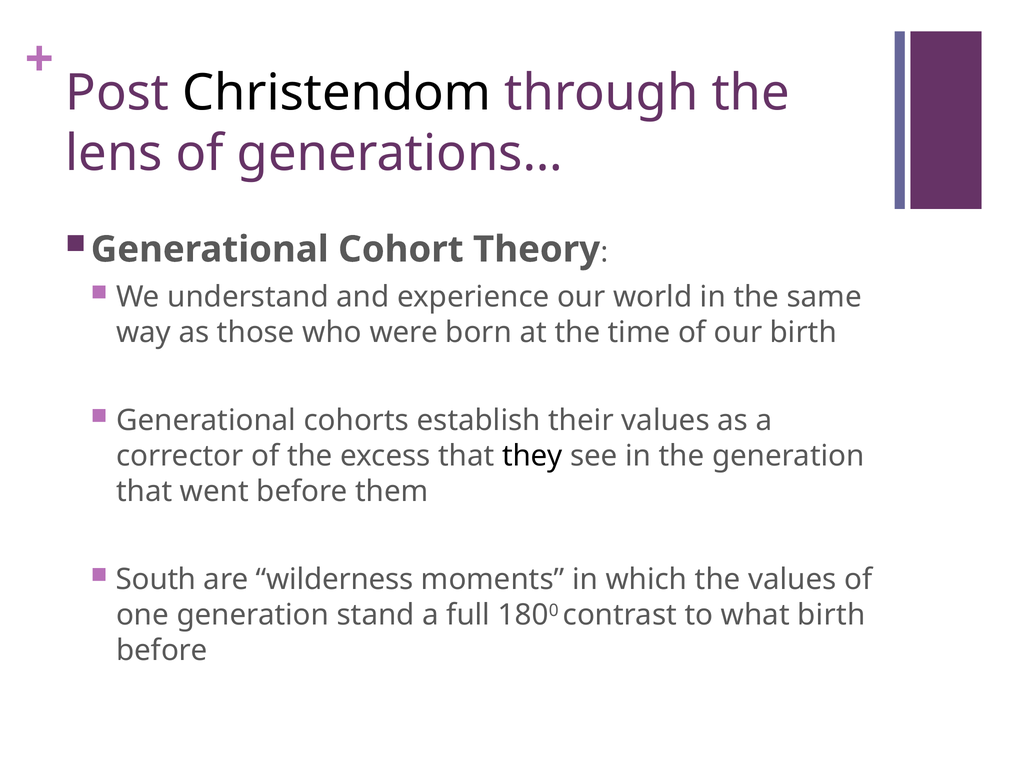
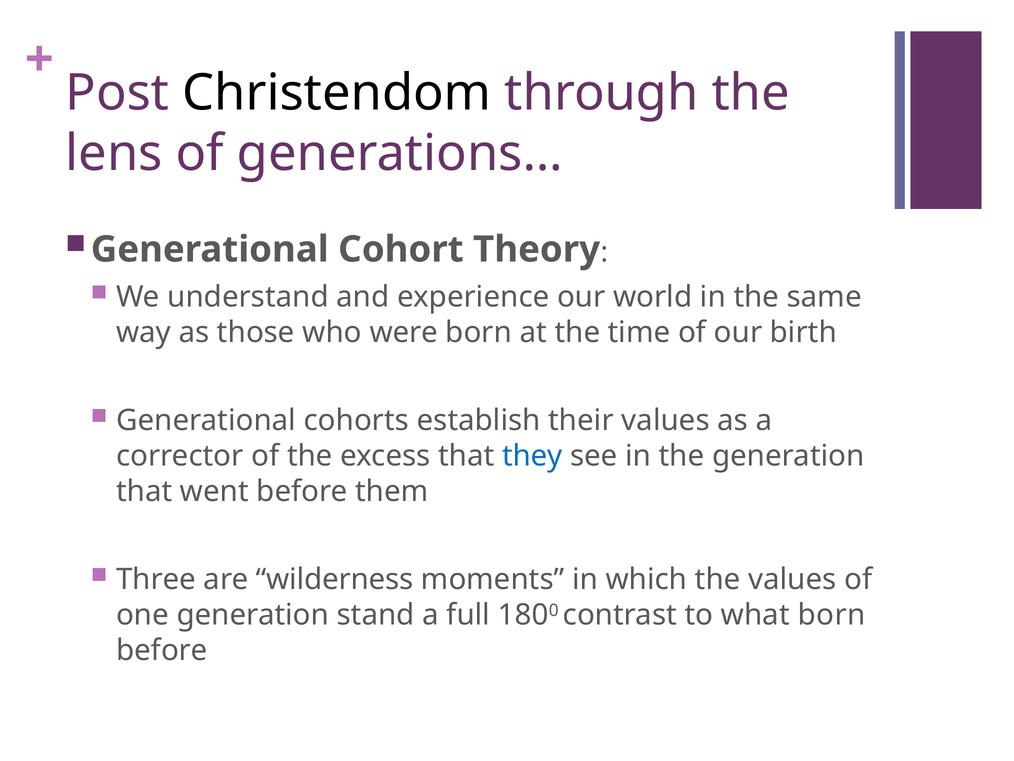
they colour: black -> blue (532, 456)
South: South -> Three (156, 579)
what birth: birth -> born (832, 615)
